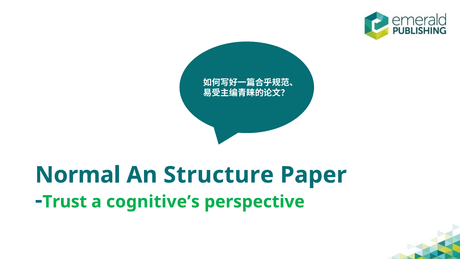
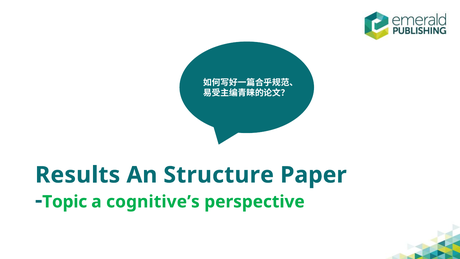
Normal: Normal -> Results (78, 175)
Trust: Trust -> Topic (65, 202)
